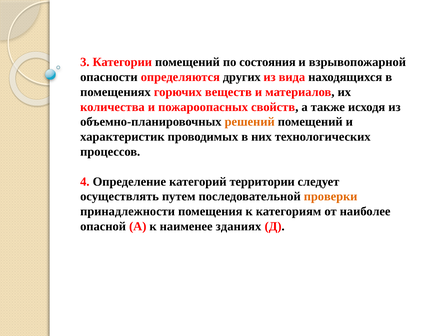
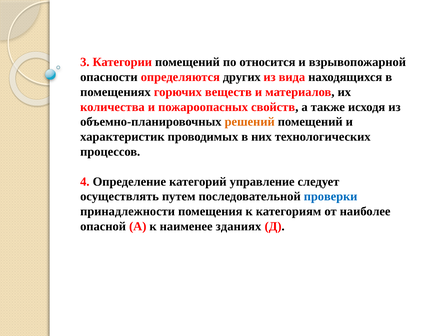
состояния: состояния -> относится (267, 62)
территории: территории -> управление (262, 182)
проверки colour: orange -> blue (331, 197)
